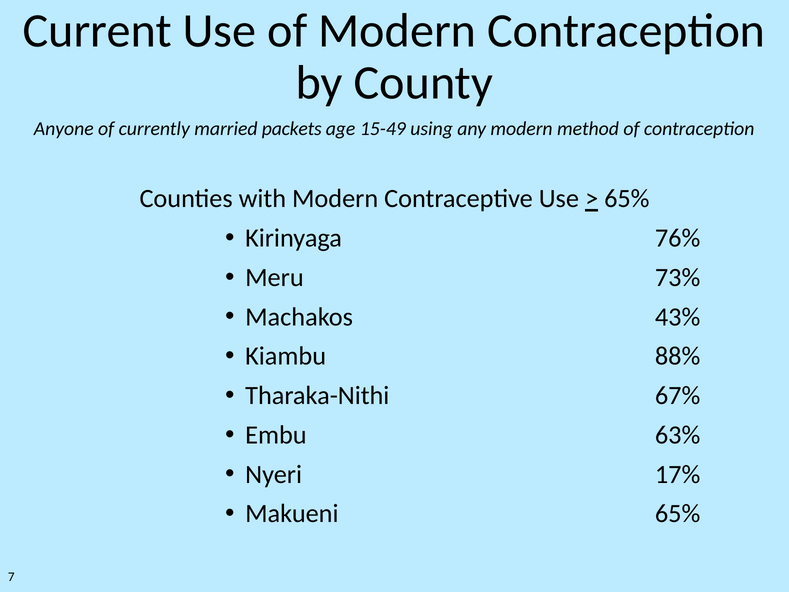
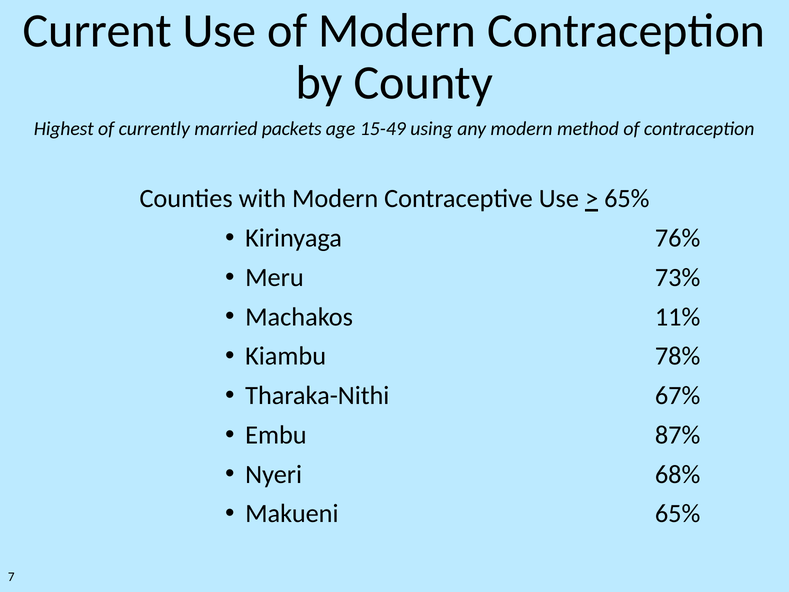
Anyone: Anyone -> Highest (64, 129)
43%: 43% -> 11% (678, 317)
88%: 88% -> 78% (678, 356)
63%: 63% -> 87% (678, 435)
17%: 17% -> 68% (678, 474)
